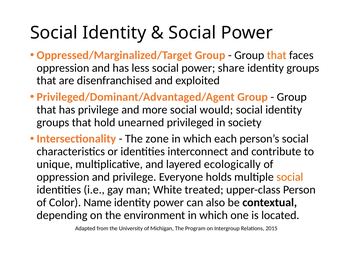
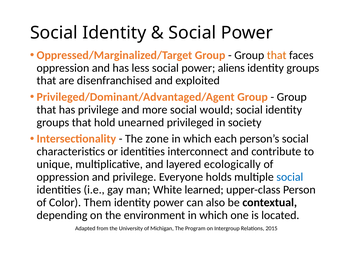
share: share -> aliens (231, 68)
social colour: orange -> blue (290, 177)
treated: treated -> learned (204, 190)
Name: Name -> Them (97, 202)
